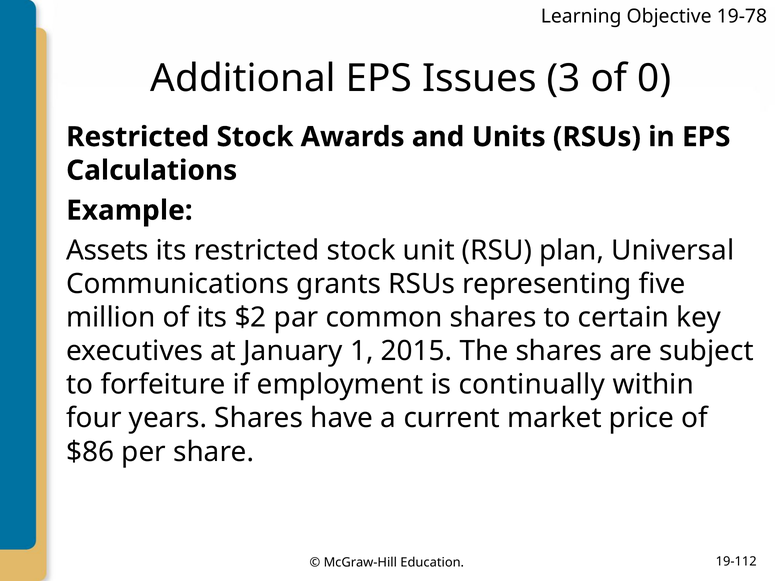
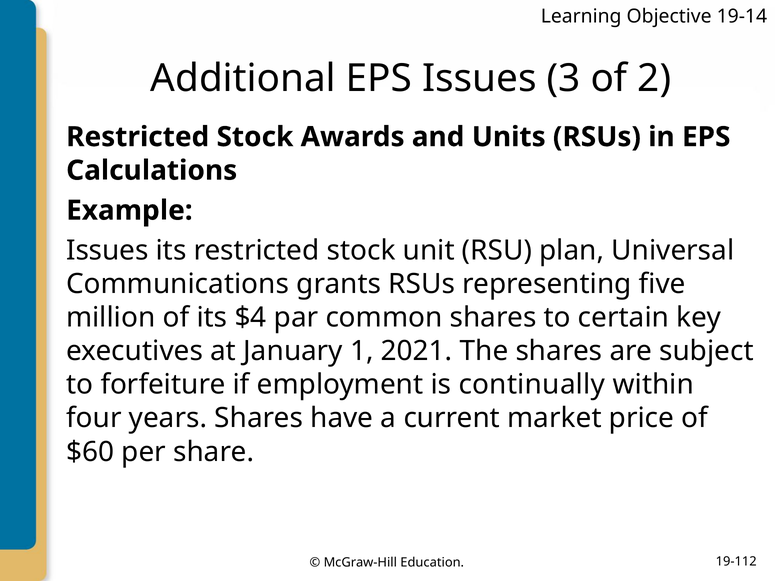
19-78: 19-78 -> 19-14 (742, 17)
0: 0 -> 2 (654, 78)
Assets: Assets -> Issues (107, 251)
$2: $2 -> $4 (251, 318)
2015: 2015 -> 2021 (417, 351)
$86: $86 -> $60 (90, 452)
